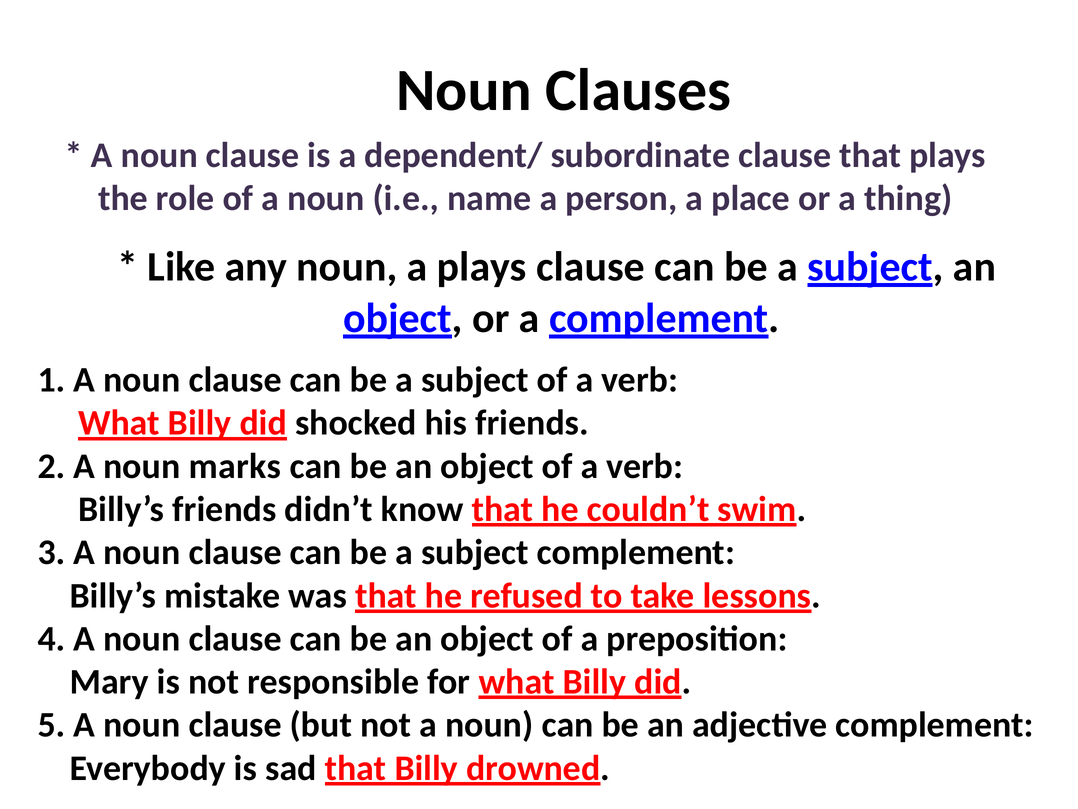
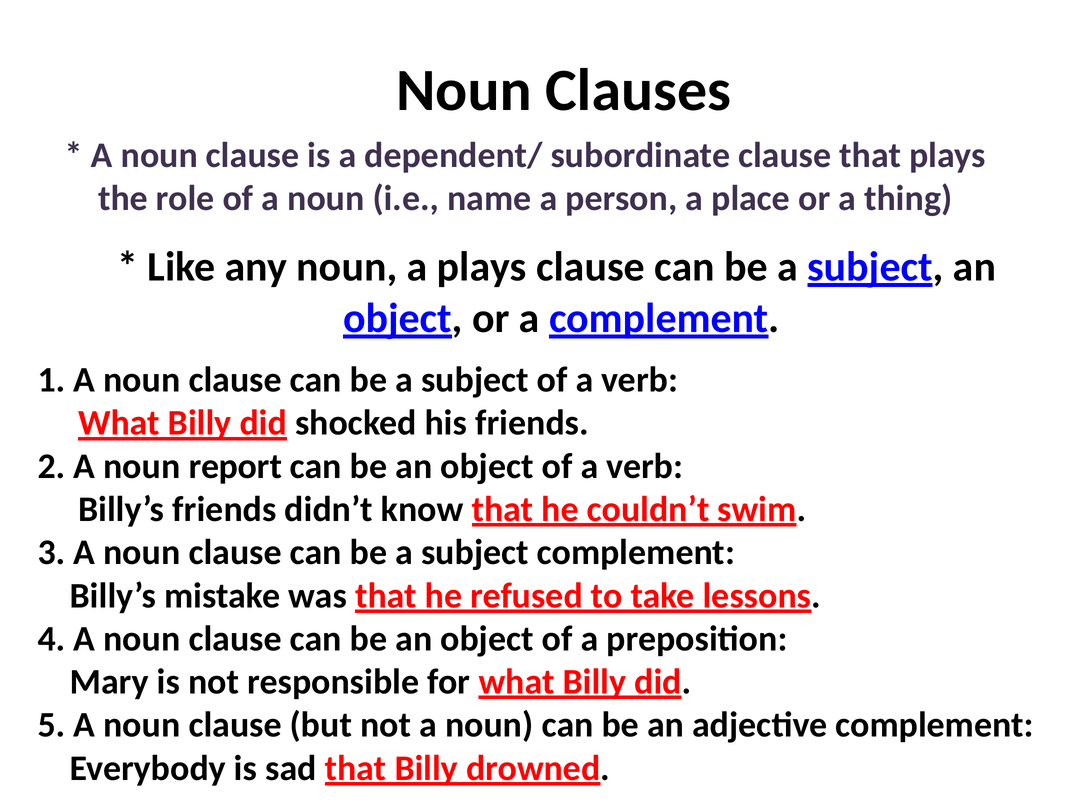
marks: marks -> report (235, 466)
